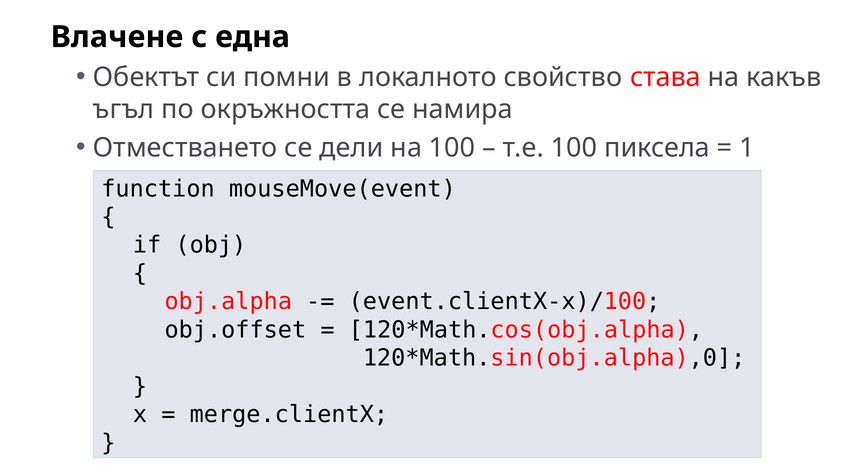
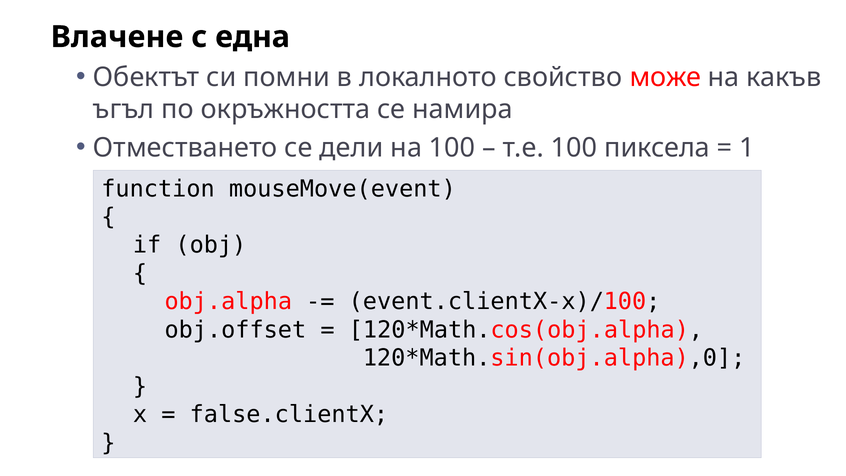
става: става -> може (666, 77)
merge.clientX: merge.clientX -> false.clientX (289, 414)
